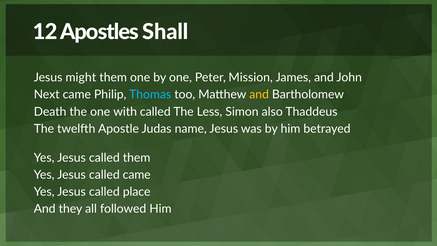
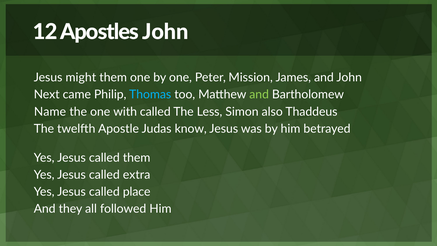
Apostles Shall: Shall -> John (165, 32)
and colour: yellow -> light green (259, 95)
Death: Death -> Name (50, 112)
name: name -> know (191, 129)
called came: came -> extra (137, 175)
